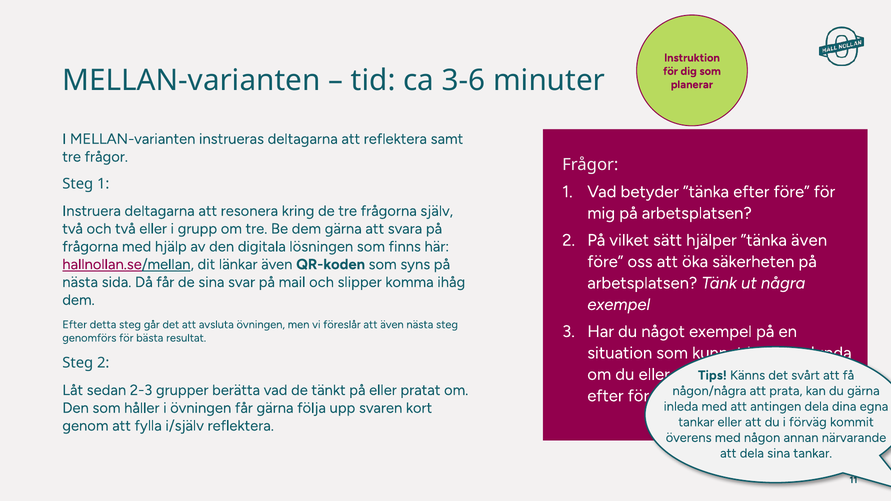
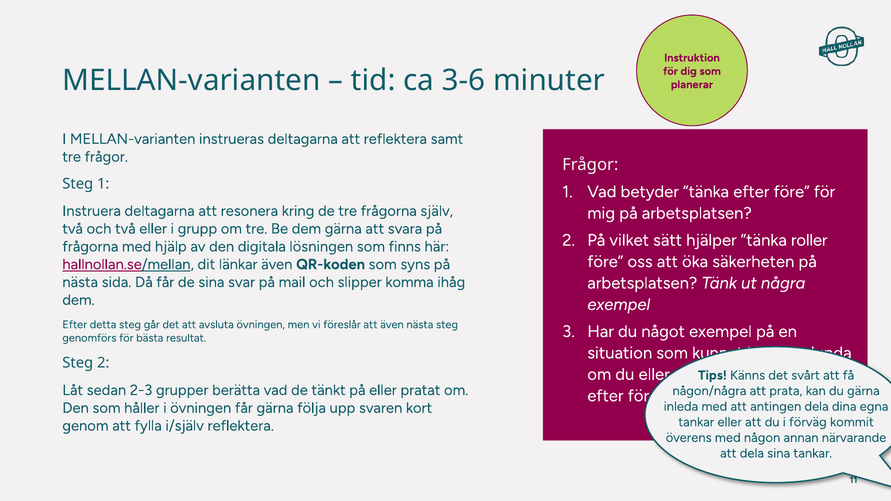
”tänka även: även -> roller (809, 240)
